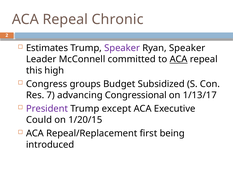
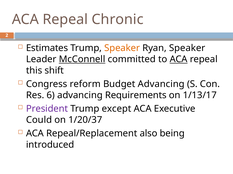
Speaker colour: purple -> orange (122, 48)
McConnell underline: none -> present (82, 59)
high: high -> shift (54, 71)
groups: groups -> reform (85, 84)
Budget Subsidized: Subsidized -> Advancing (161, 84)
7: 7 -> 6 (51, 96)
Congressional: Congressional -> Requirements (136, 96)
1/20/15: 1/20/15 -> 1/20/37 (85, 120)
first: first -> also (149, 134)
